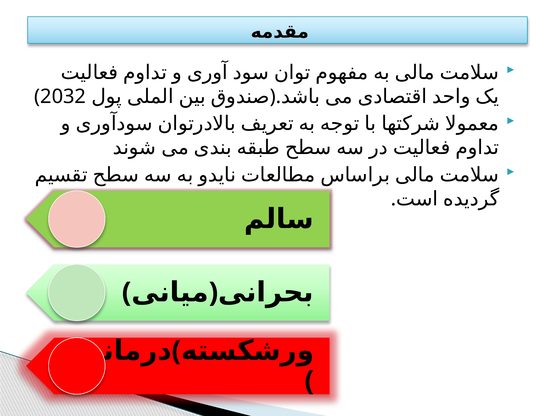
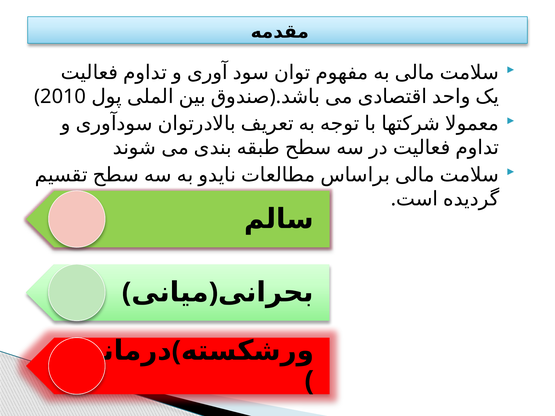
2032: 2032 -> 2010 (63, 97)
